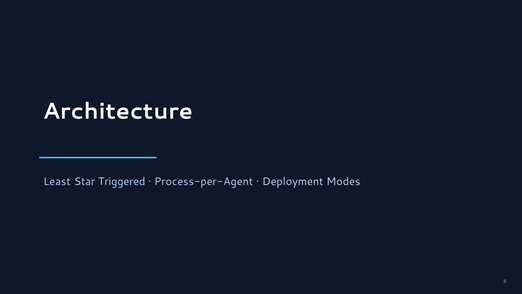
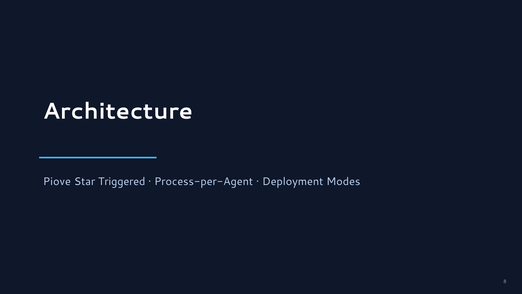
Least: Least -> Piove (57, 181)
